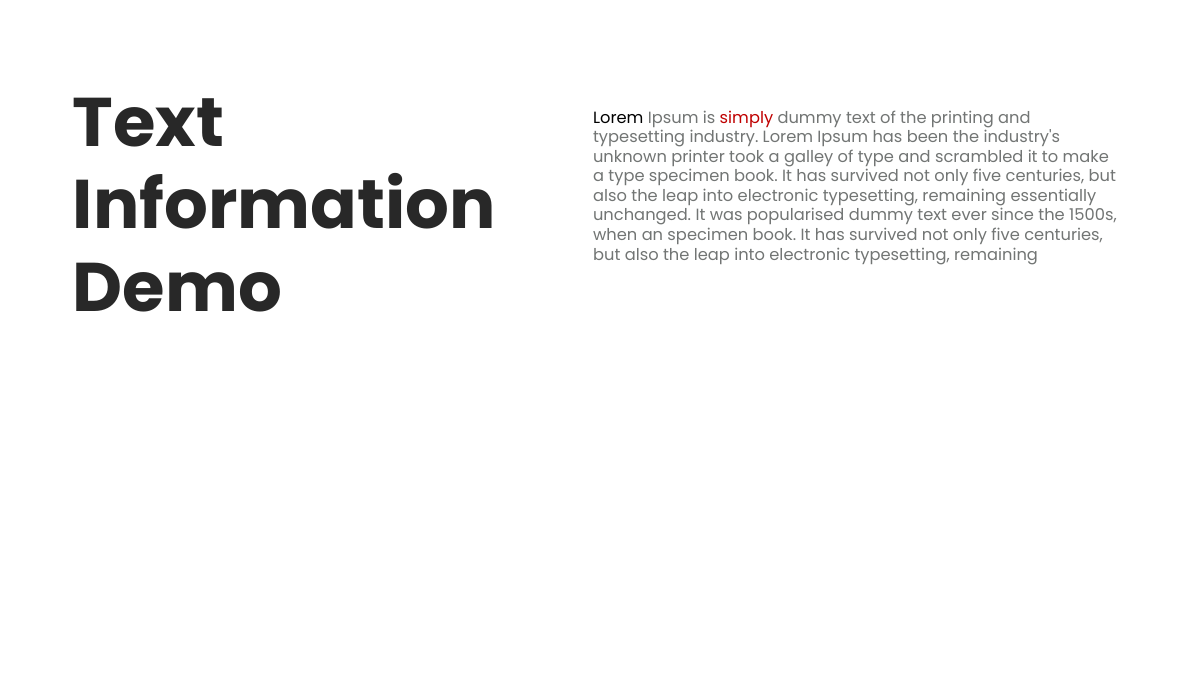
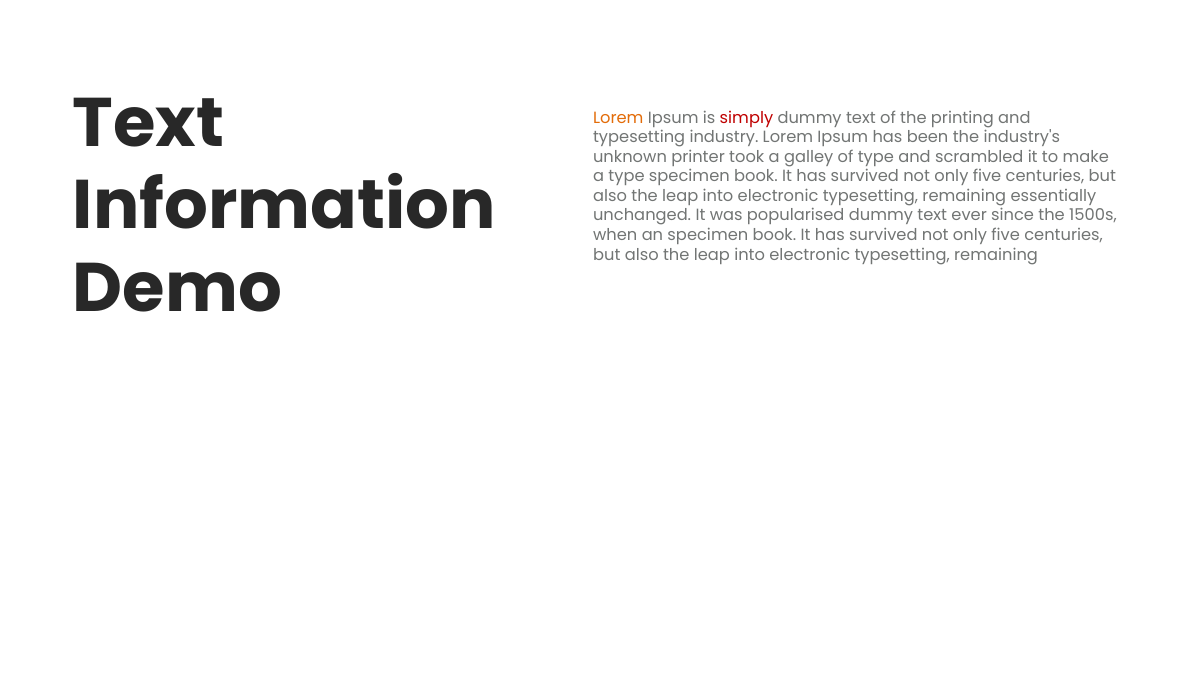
Lorem colour: black -> orange (618, 118)
